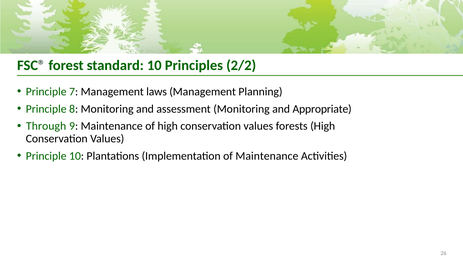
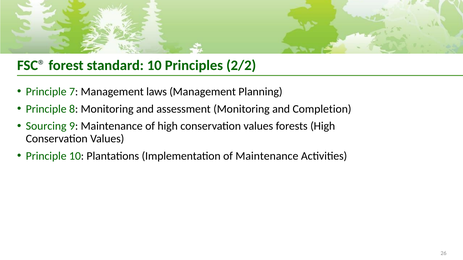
Appropriate: Appropriate -> Completion (322, 109)
Through: Through -> Sourcing (46, 126)
